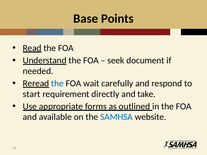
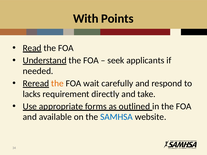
Base: Base -> With (86, 19)
document: document -> applicants (145, 61)
the colour: blue -> orange (57, 84)
start: start -> lacks (32, 94)
